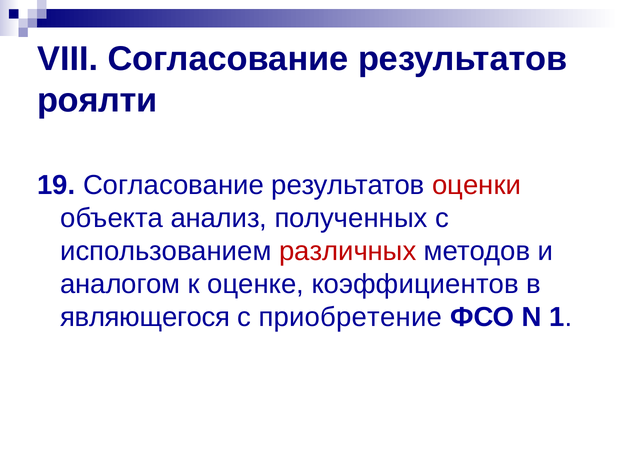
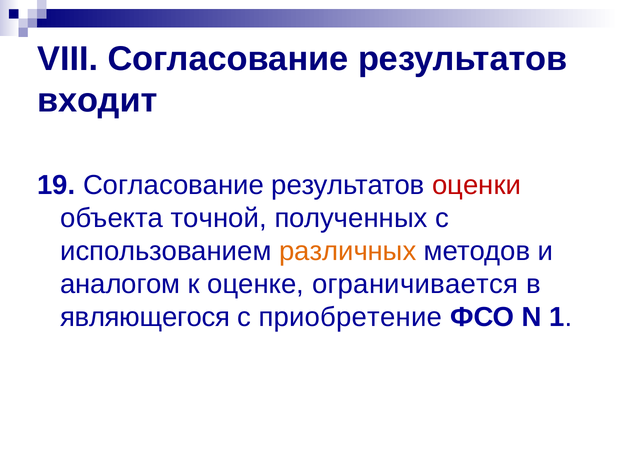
роялти: роялти -> входит (97, 100)
анализ: анализ -> точной (219, 218)
различных colour: red -> orange (348, 251)
коэффициентов: коэффициентов -> ограничивается (415, 284)
